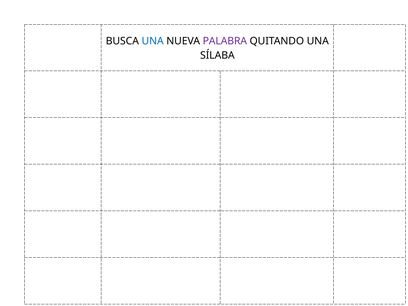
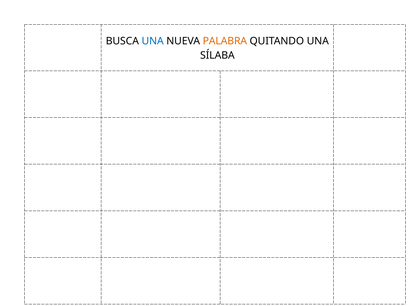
PALABRA colour: purple -> orange (225, 41)
